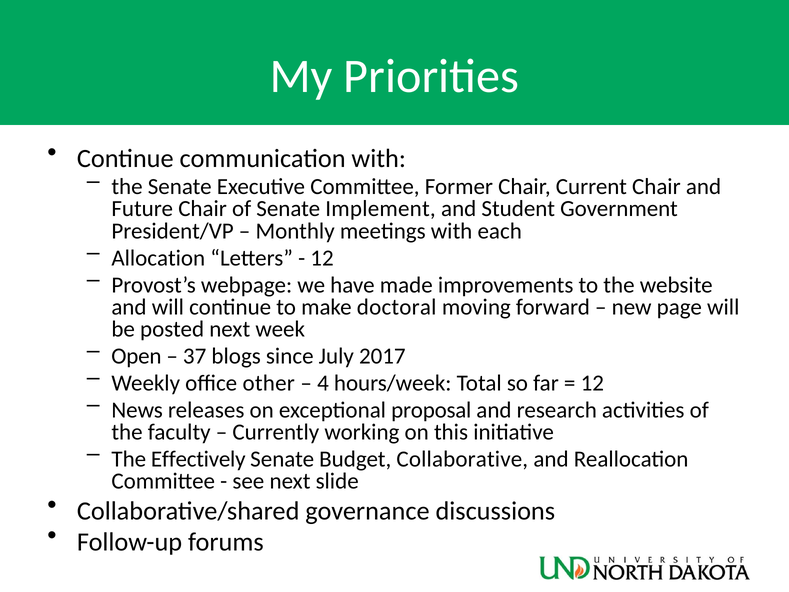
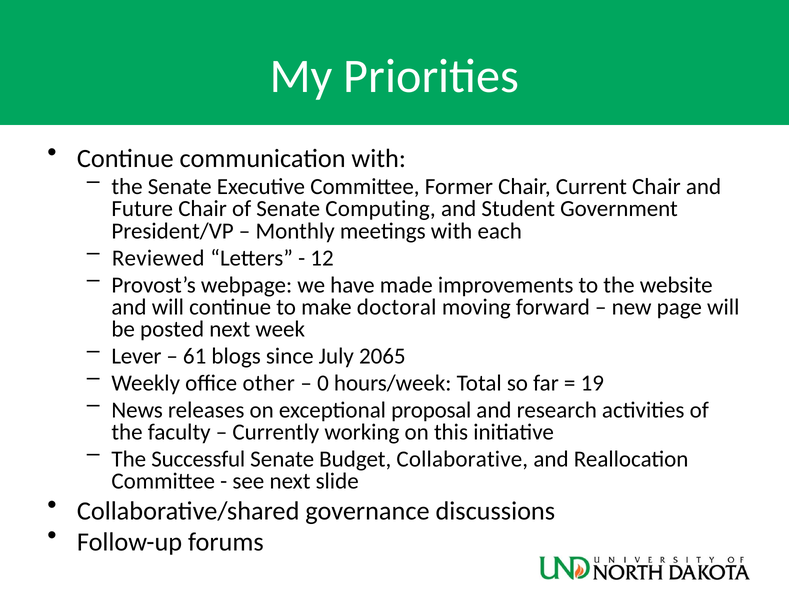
Implement: Implement -> Computing (381, 209)
Allocation: Allocation -> Reviewed (158, 258)
Open: Open -> Lever (136, 356)
37: 37 -> 61 (195, 356)
2017: 2017 -> 2065 (382, 356)
4: 4 -> 0 (323, 383)
12: 12 -> 19 (592, 383)
Effectively: Effectively -> Successful (198, 459)
